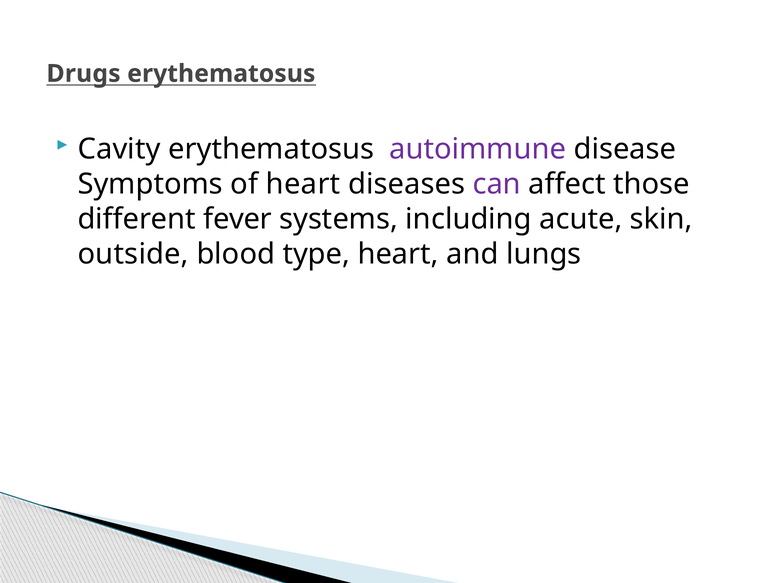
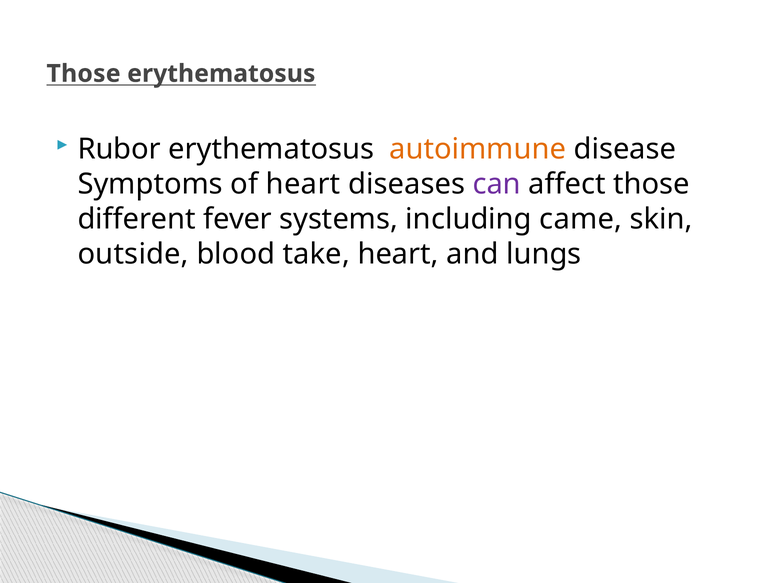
Drugs: Drugs -> Those (84, 74)
Cavity: Cavity -> Rubor (119, 149)
autoimmune colour: purple -> orange (478, 149)
acute: acute -> came (581, 219)
type: type -> take (316, 254)
